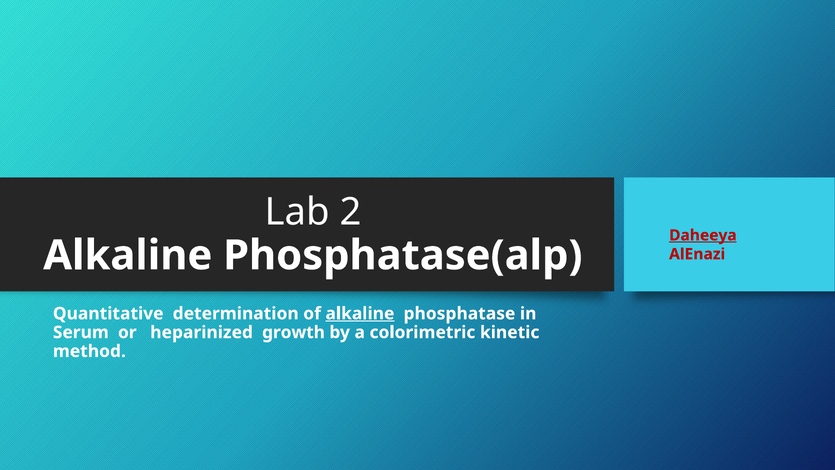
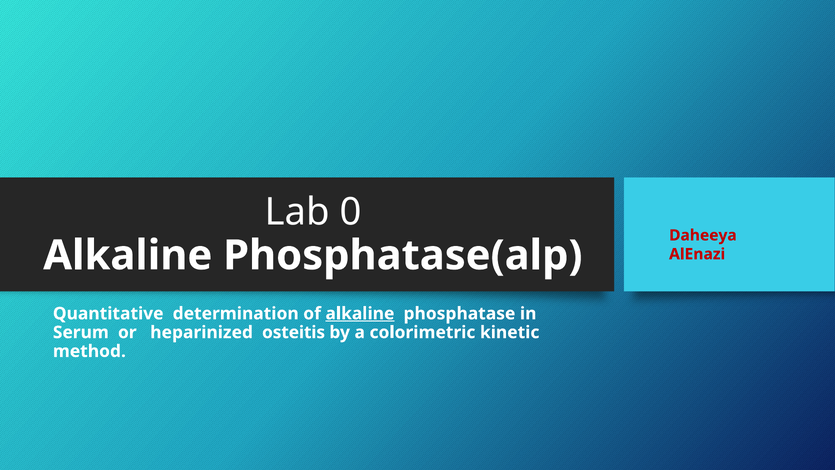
2: 2 -> 0 (351, 212)
Daheeya underline: present -> none (703, 235)
growth: growth -> osteitis (294, 332)
